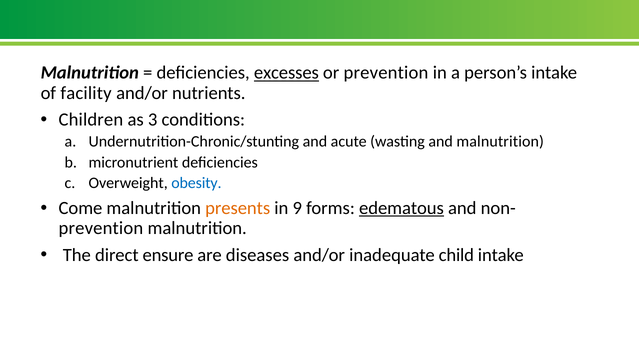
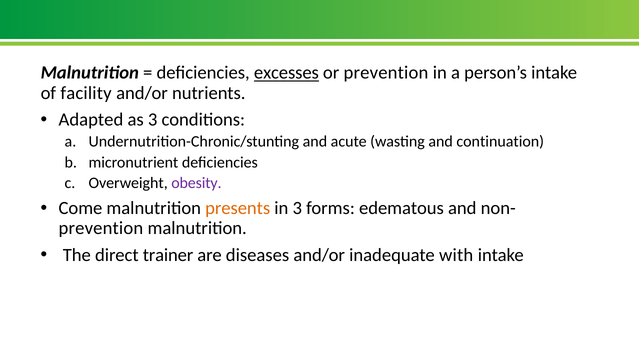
Children: Children -> Adapted (91, 120)
and malnutrition: malnutrition -> continuation (500, 142)
obesity colour: blue -> purple (196, 183)
in 9: 9 -> 3 (297, 208)
edematous underline: present -> none (401, 208)
ensure: ensure -> trainer (168, 255)
child: child -> with (456, 255)
